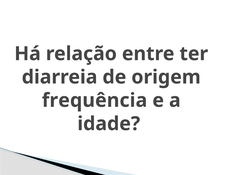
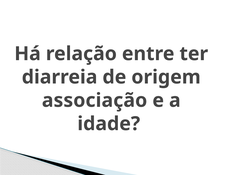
frequência: frequência -> associação (95, 100)
